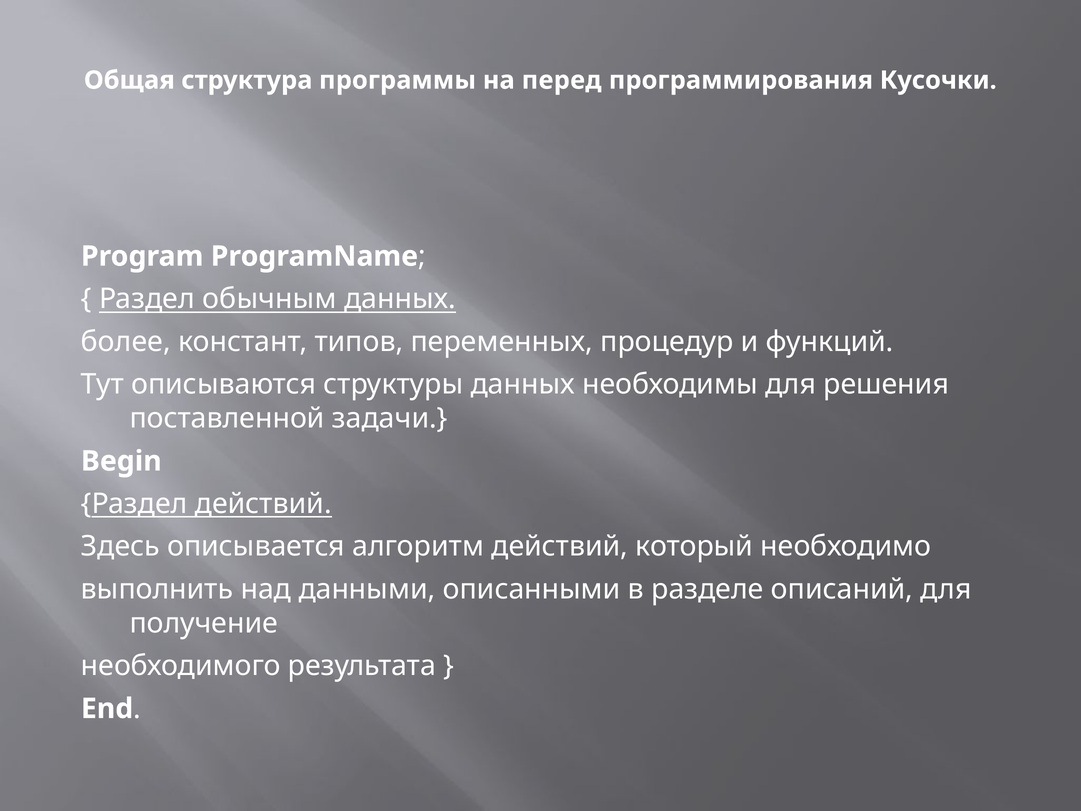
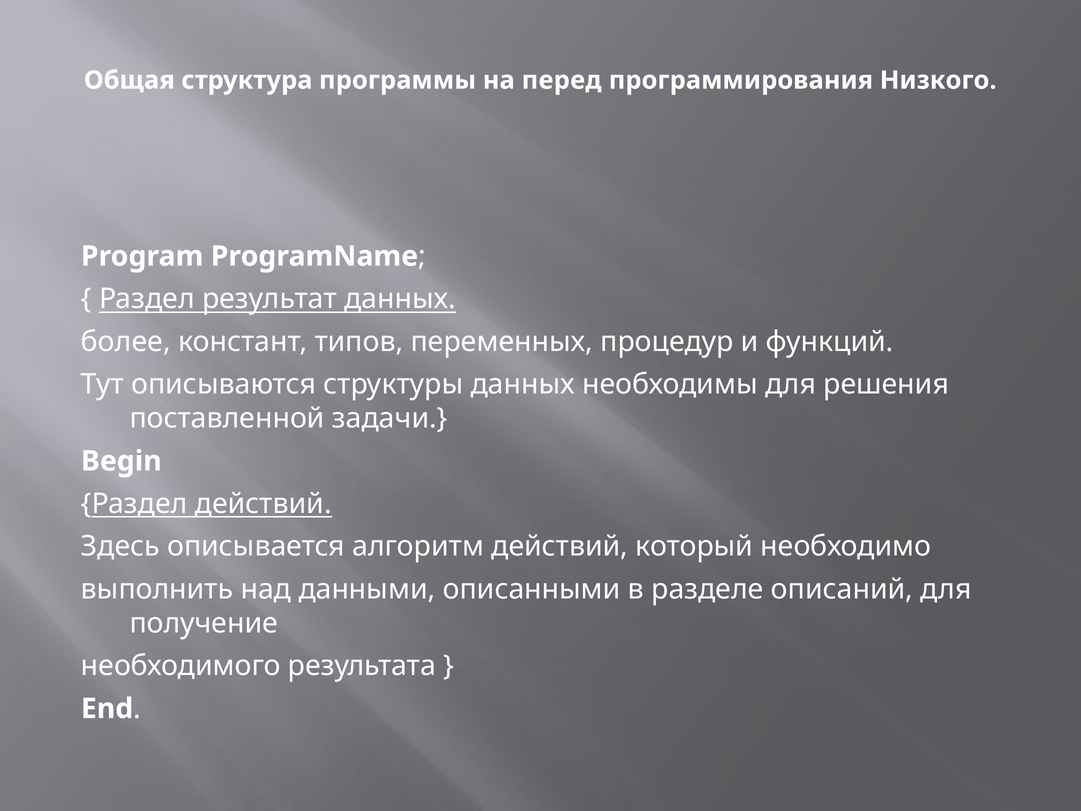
Кусочки: Кусочки -> Низкого (938, 80)
обычным: обычным -> результат (270, 299)
